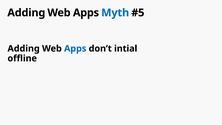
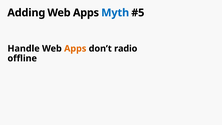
Adding: Adding -> Handle (24, 49)
Apps colour: blue -> orange (75, 49)
intial: intial -> radio (126, 49)
